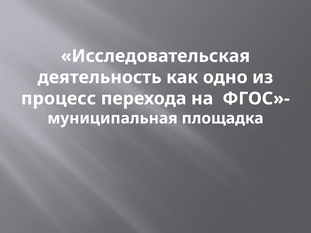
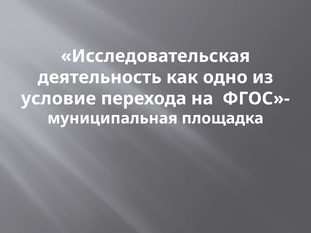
процесс: процесс -> условие (59, 99)
